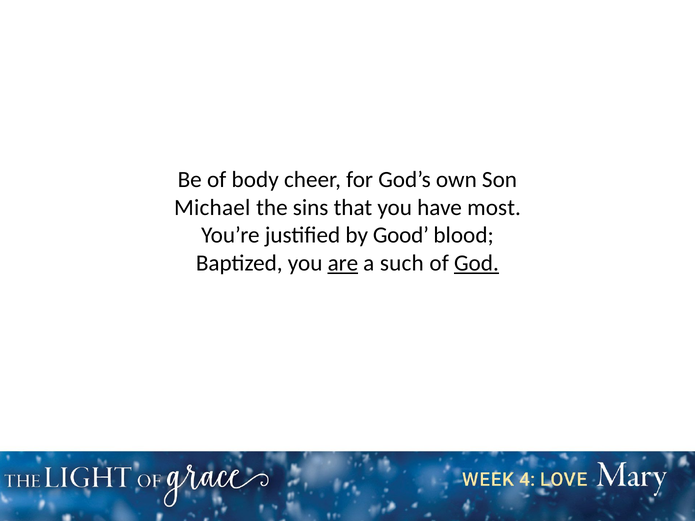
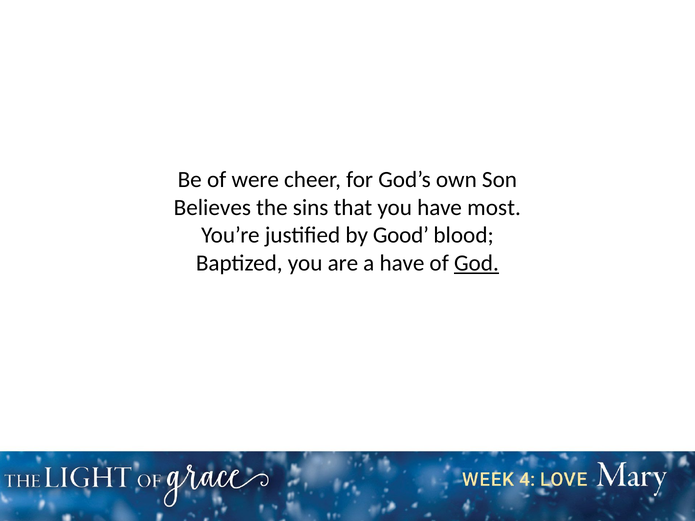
body: body -> were (255, 180)
Michael: Michael -> Believes (212, 208)
are underline: present -> none (343, 263)
a such: such -> have (402, 263)
